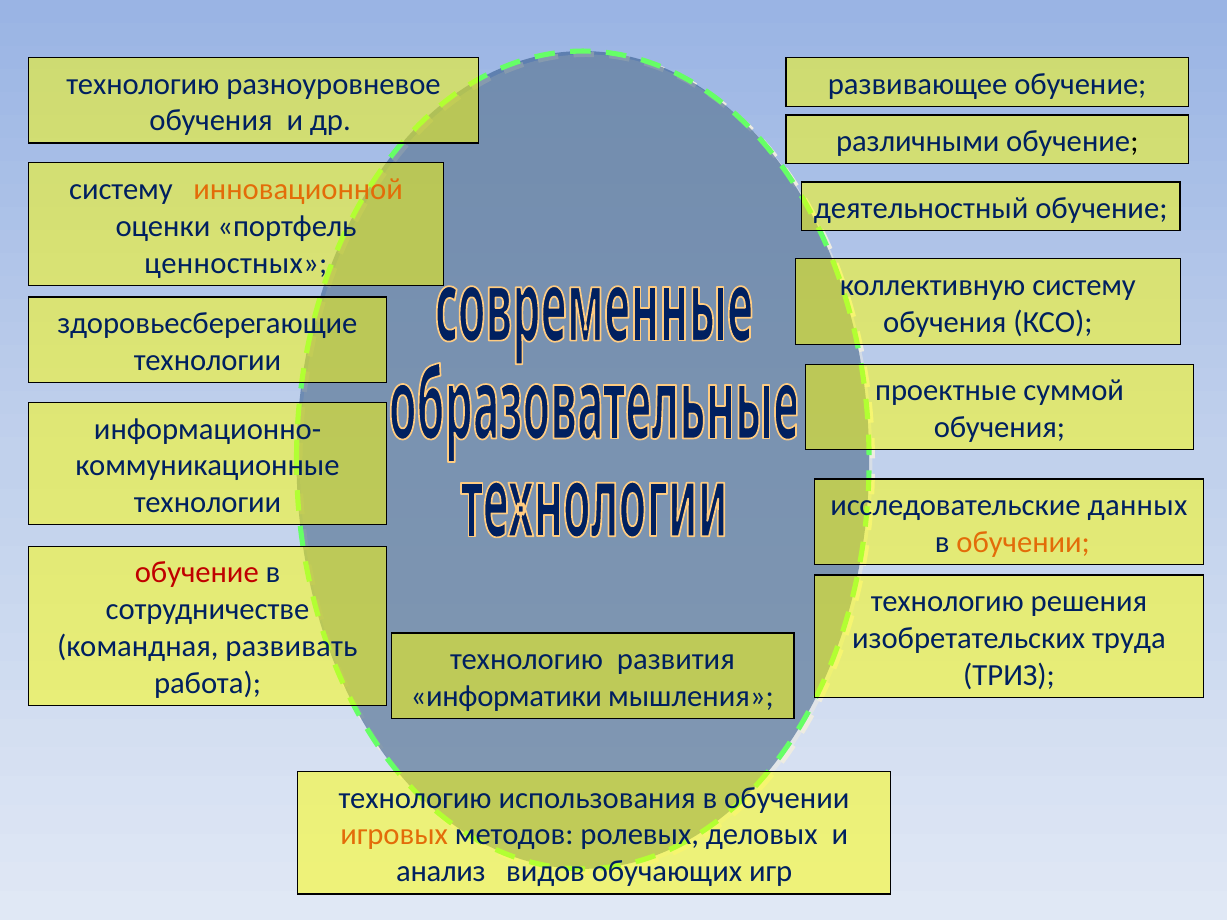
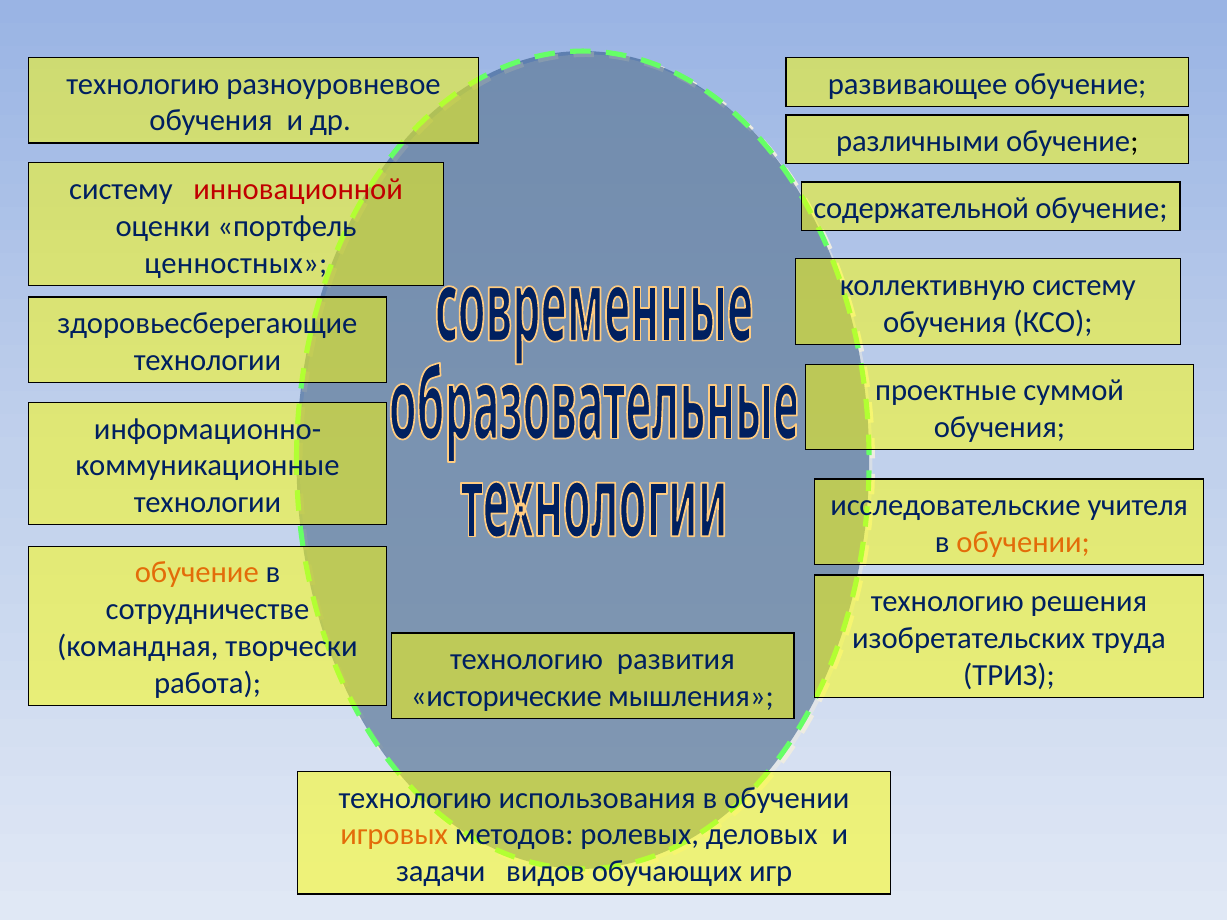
инновационной colour: orange -> red (298, 189)
деятельностный: деятельностный -> содержательной (921, 209)
данных: данных -> учителя (1138, 506)
обучение colour: red -> orange (197, 573)
развивать: развивать -> творчески (292, 647)
информатики: информатики -> исторические (506, 697)
анализ: анализ -> задачи (441, 872)
